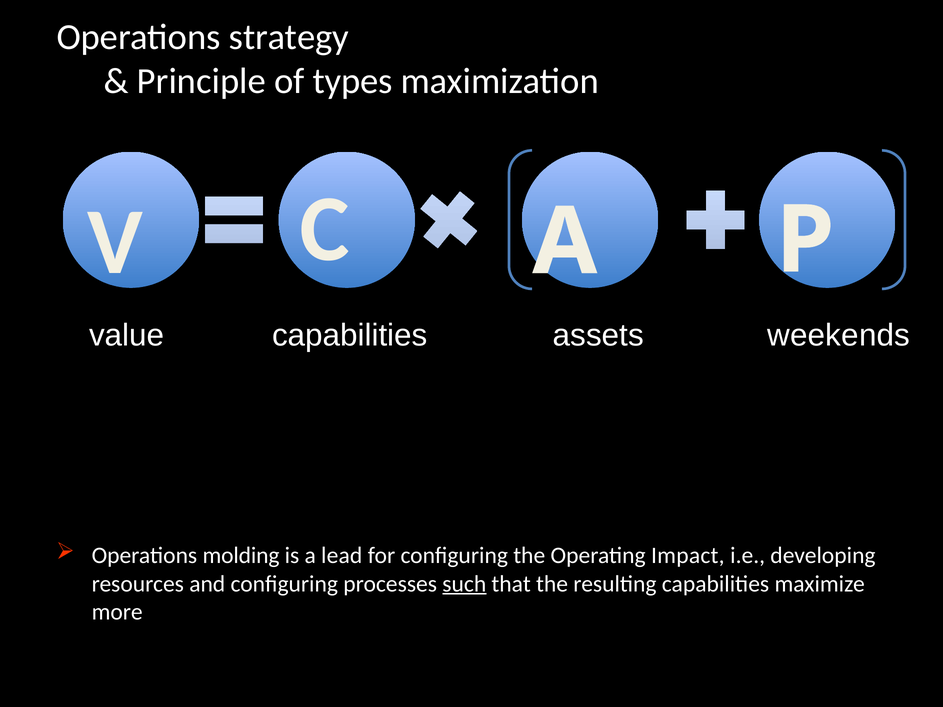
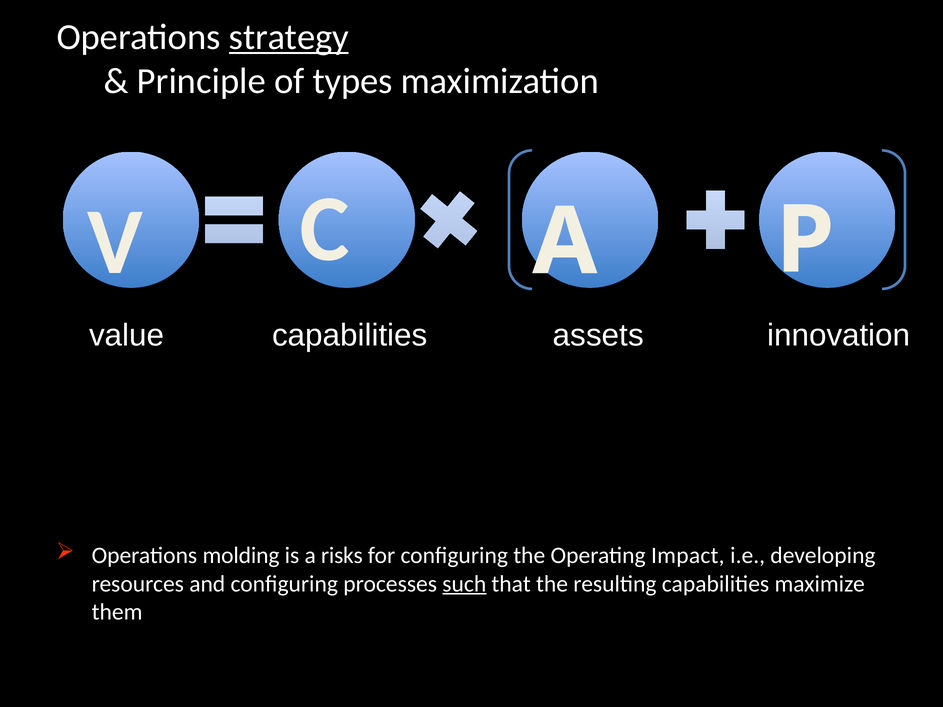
strategy underline: none -> present (289, 37)
weekends: weekends -> innovation (839, 336)
lead: lead -> risks (342, 556)
more: more -> them (117, 612)
